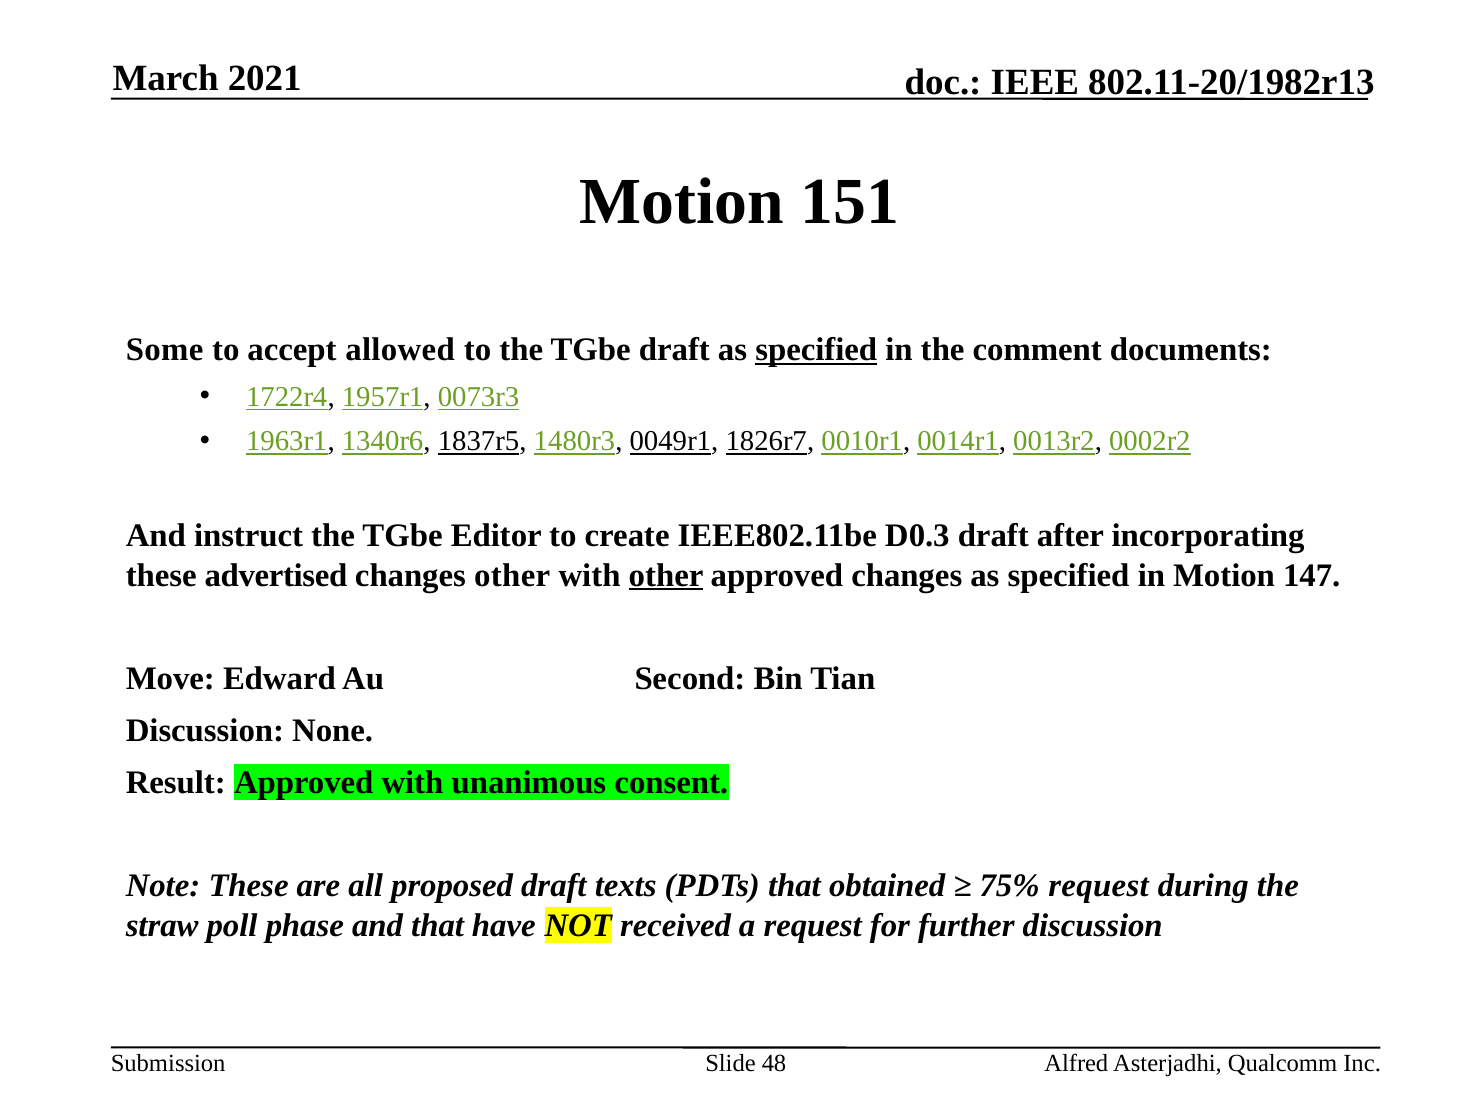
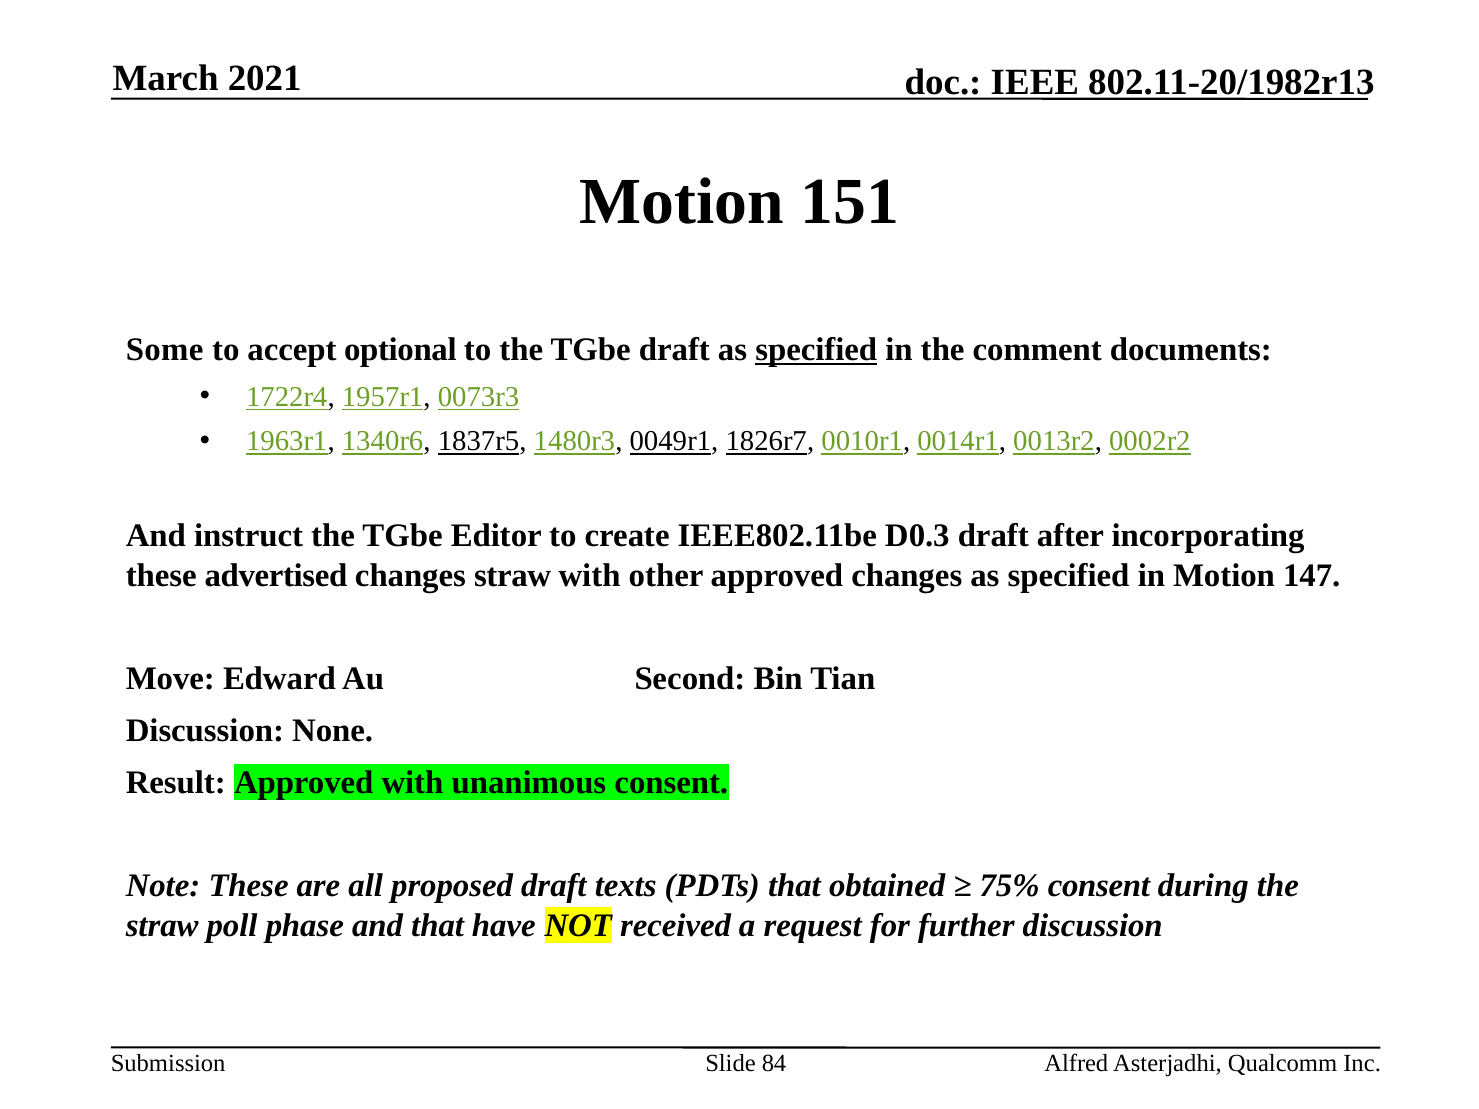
allowed: allowed -> optional (400, 350)
changes other: other -> straw (513, 575)
other underline: present -> none (666, 575)
75% request: request -> consent (1099, 886)
48: 48 -> 84 (774, 1064)
